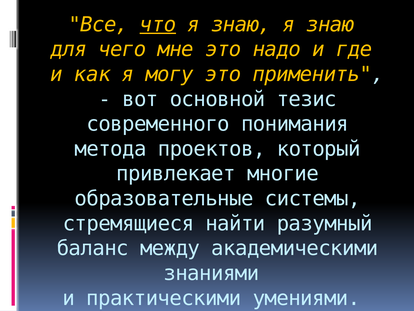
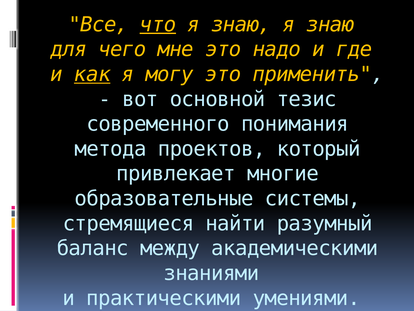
как underline: none -> present (92, 74)
